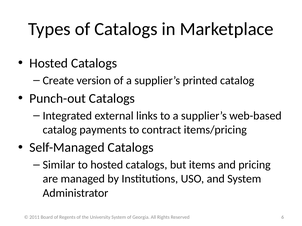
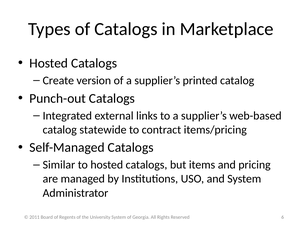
payments: payments -> statewide (103, 130)
